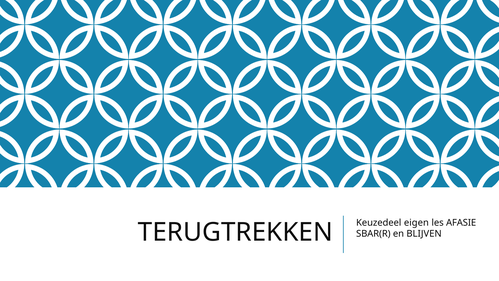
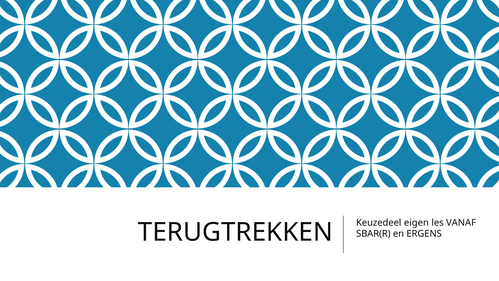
AFASIE: AFASIE -> VANAF (461, 222)
BLIJVEN: BLIJVEN -> ERGENS (424, 234)
